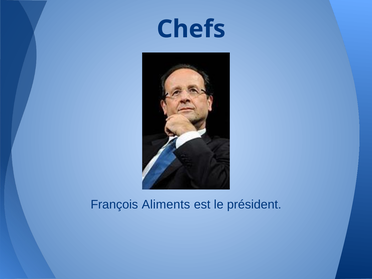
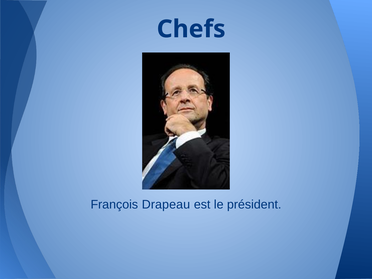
Aliments: Aliments -> Drapeau (166, 205)
